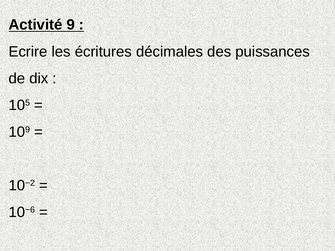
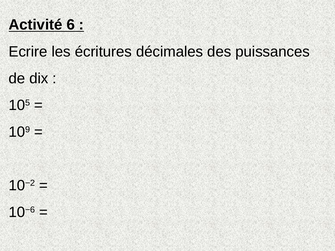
9: 9 -> 6 (71, 25)
